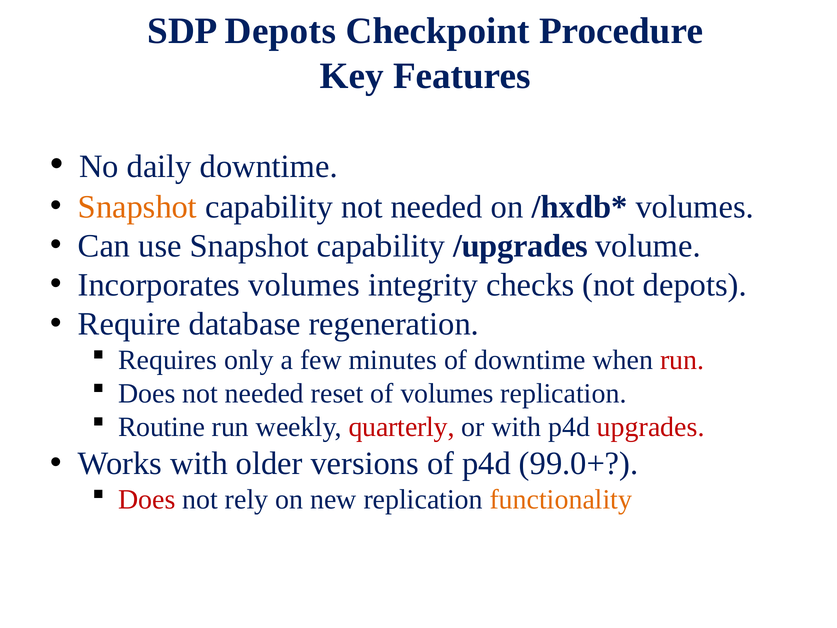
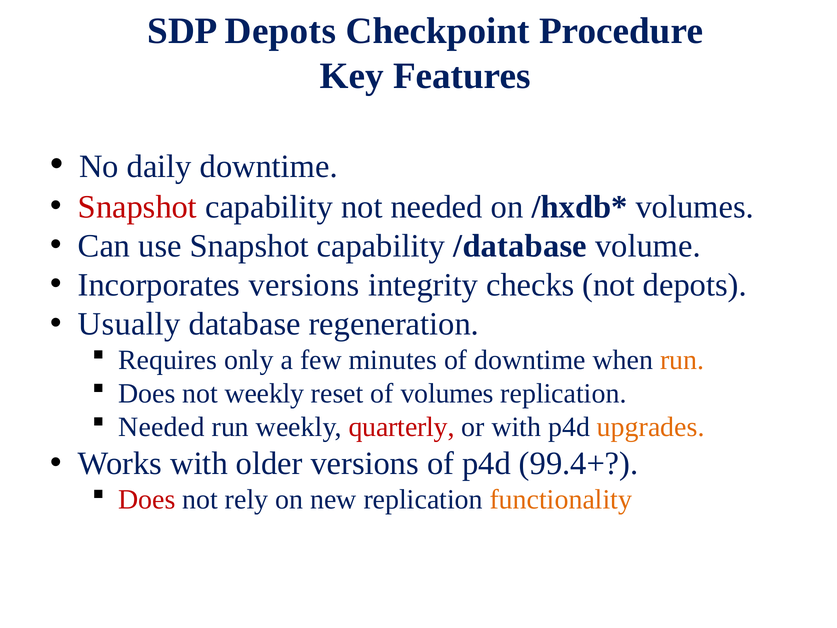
Snapshot colour: orange -> red (137, 207)
/upgrades: /upgrades -> /database (520, 246)
Incorporates volumes: volumes -> versions (304, 285)
Require: Require -> Usually (129, 324)
run colour: red -> orange (682, 360)
Does not needed: needed -> weekly (265, 393)
Routine: Routine -> Needed (161, 427)
upgrades colour: red -> orange (651, 427)
99.0+: 99.0+ -> 99.4+ (579, 463)
